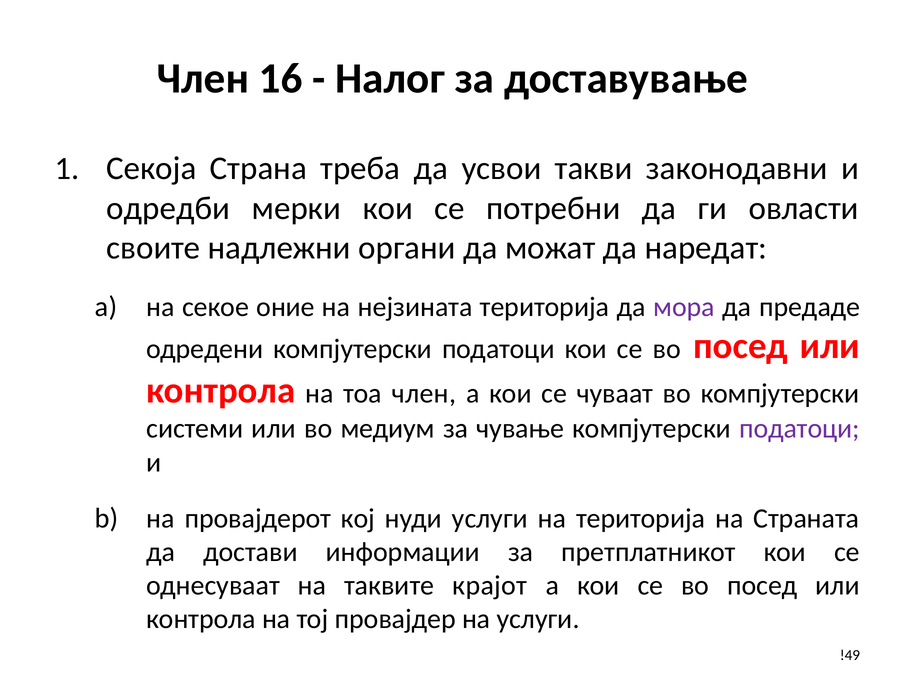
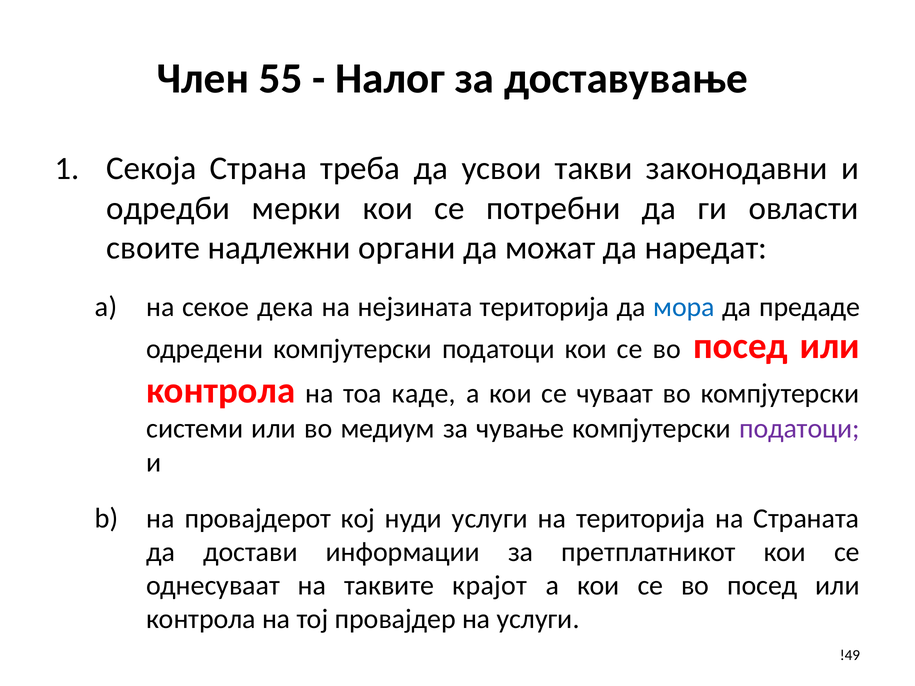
16: 16 -> 55 (281, 79)
оние: оние -> дека (285, 307)
мора colour: purple -> blue (684, 307)
тоа член: член -> каде (424, 394)
